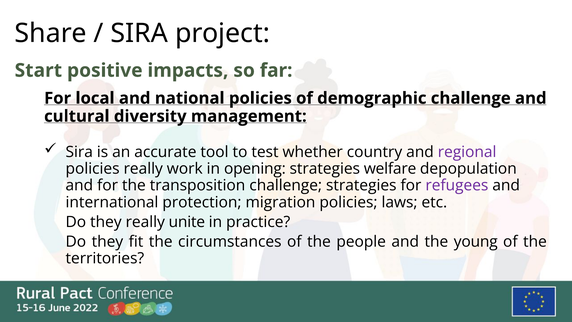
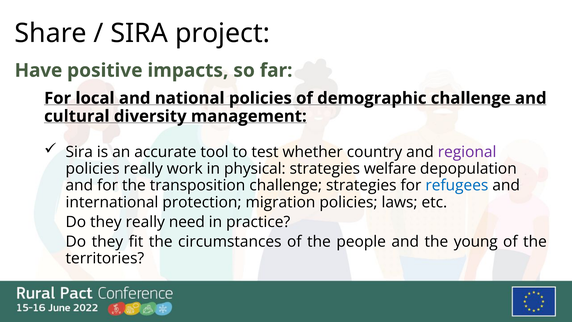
Start: Start -> Have (38, 70)
opening: opening -> physical (255, 169)
refugees colour: purple -> blue (457, 185)
unite: unite -> need (187, 222)
